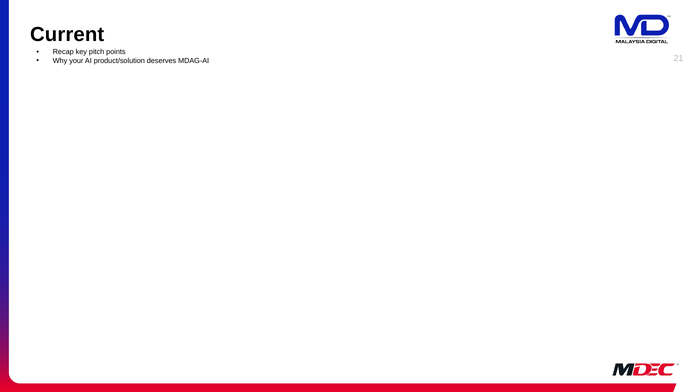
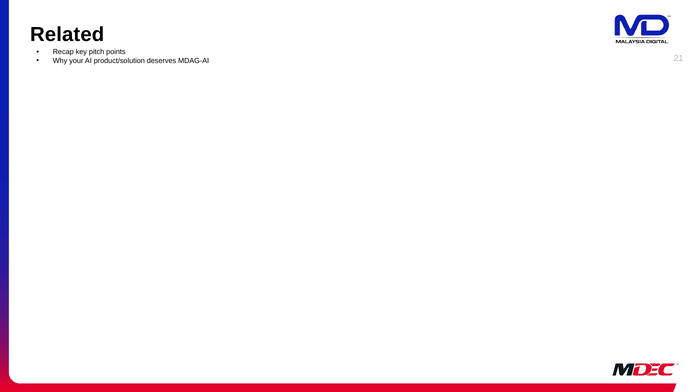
Current: Current -> Related (67, 34)
